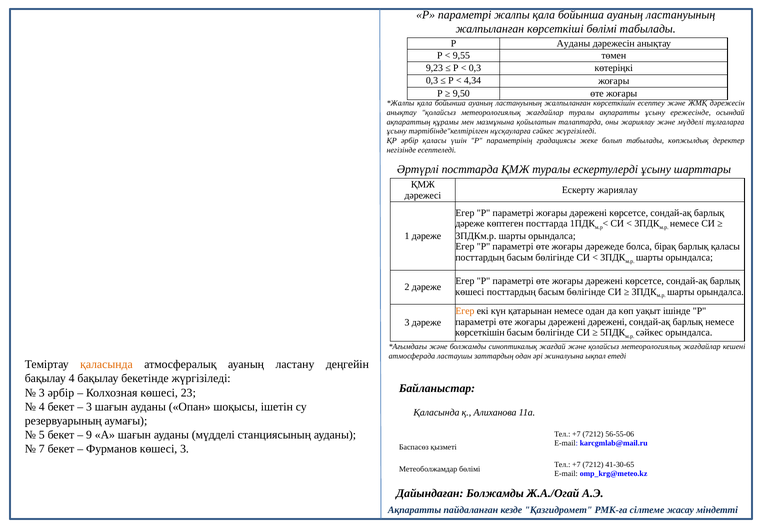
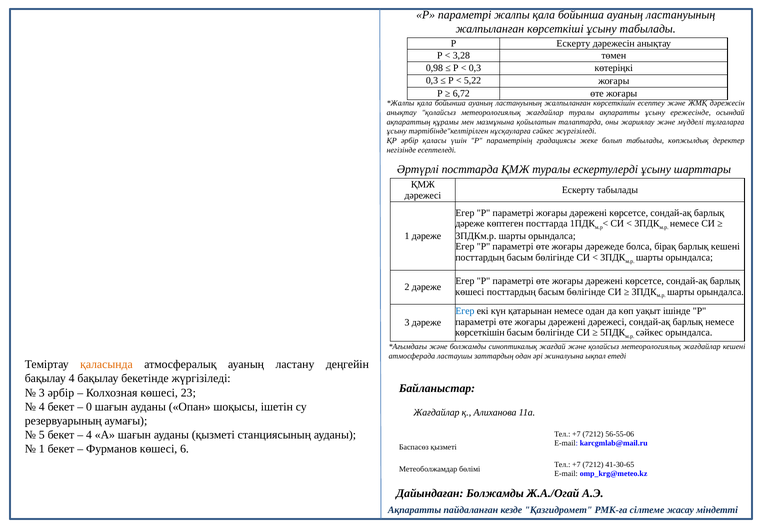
көрсеткіші бөлімі: бөлімі -> ұсыну (602, 29)
Р Ауданы: Ауданы -> Ескерту (573, 43)
9,55: 9,55 -> 3,28 (461, 55)
9,23: 9,23 -> 0,98 (434, 68)
4,34: 4,34 -> 5,22 (473, 81)
9,50: 9,50 -> 6,72 (461, 93)
Ескерту жариялау: жариялау -> табылады (618, 190)
барлық қаласы: қаласы -> кешені (725, 246)
Егер colour: orange -> blue (465, 311)
дәрежені дәрежені: дәрежені -> дәрежесі (607, 322)
3: 3 -> 0 (89, 406)
Қаласында: Қаласында -> Жағдайлар (436, 412)
9: 9 -> 4 (89, 434)
ауданы мүдделі: мүдделі -> қызметі (213, 434)
7: 7 -> 1 (42, 449)
көшесі 3: 3 -> 6 (185, 449)
